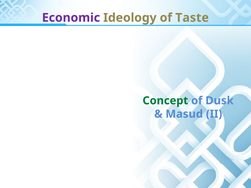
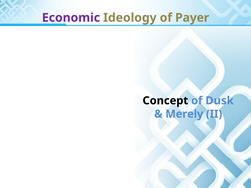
Taste: Taste -> Payer (192, 18)
Concept colour: green -> black (165, 101)
Masud: Masud -> Merely (184, 114)
